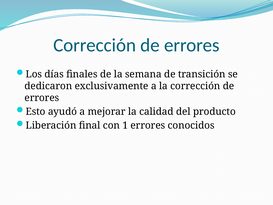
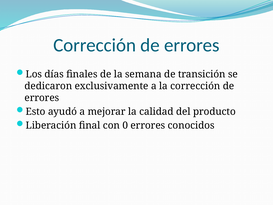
1: 1 -> 0 (125, 125)
